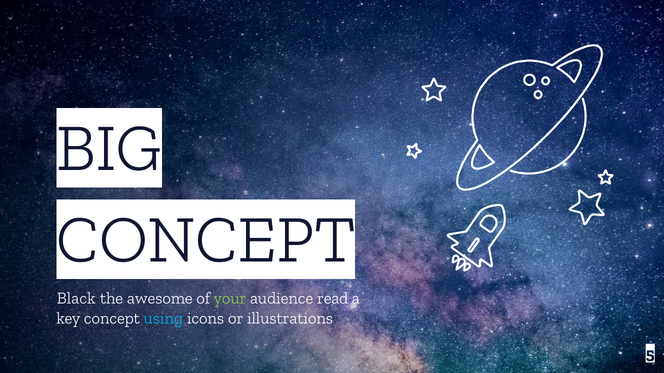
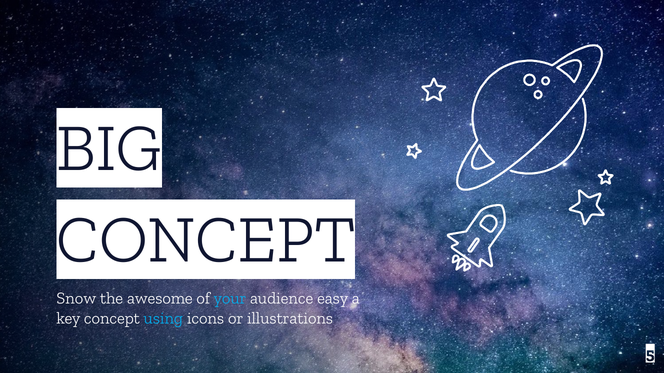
Black: Black -> Snow (76, 299)
your colour: light green -> light blue (230, 299)
read: read -> easy (333, 299)
